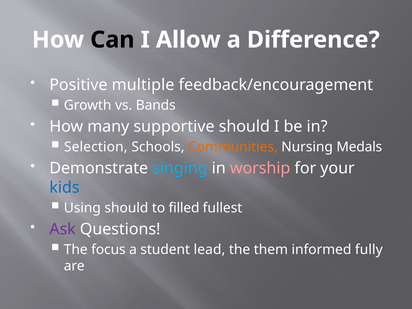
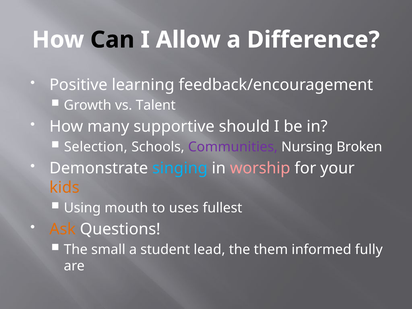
multiple: multiple -> learning (143, 85)
Bands: Bands -> Talent (156, 105)
Communities colour: orange -> purple (233, 147)
Medals: Medals -> Broken (359, 147)
kids colour: blue -> orange (64, 187)
Using should: should -> mouth (126, 208)
filled: filled -> uses (184, 208)
Ask colour: purple -> orange (63, 229)
focus: focus -> small (108, 250)
